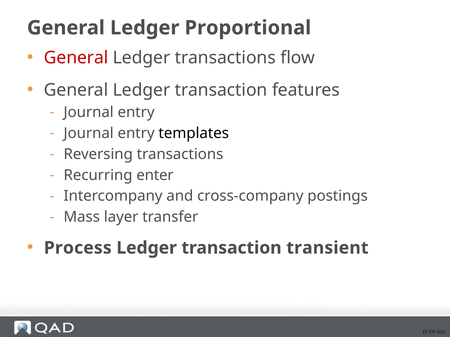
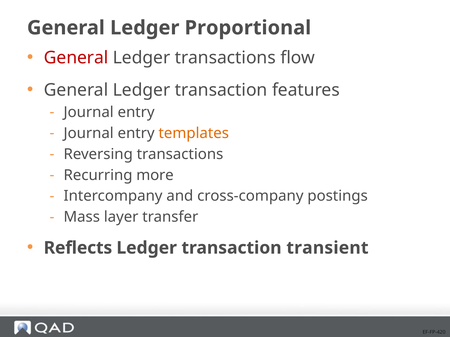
templates colour: black -> orange (194, 133)
enter: enter -> more (155, 175)
Process: Process -> Reflects (78, 248)
